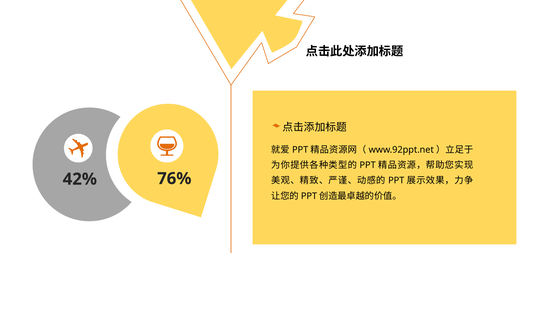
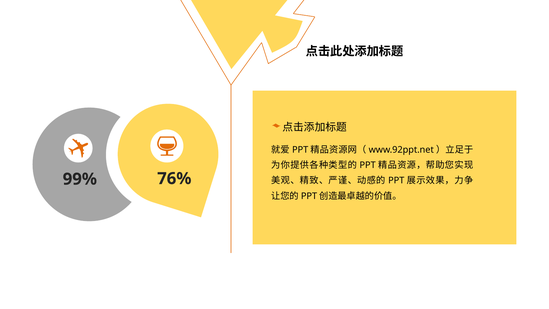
42%: 42% -> 99% (80, 179)
